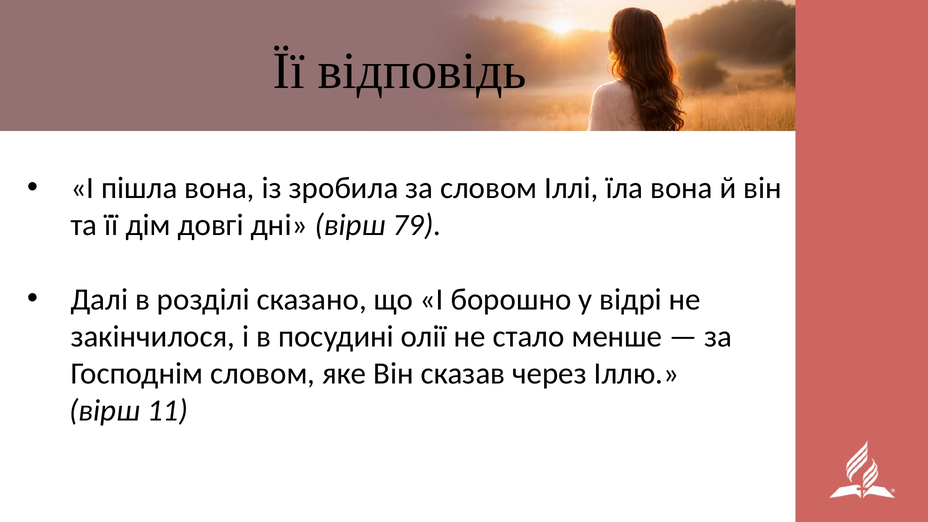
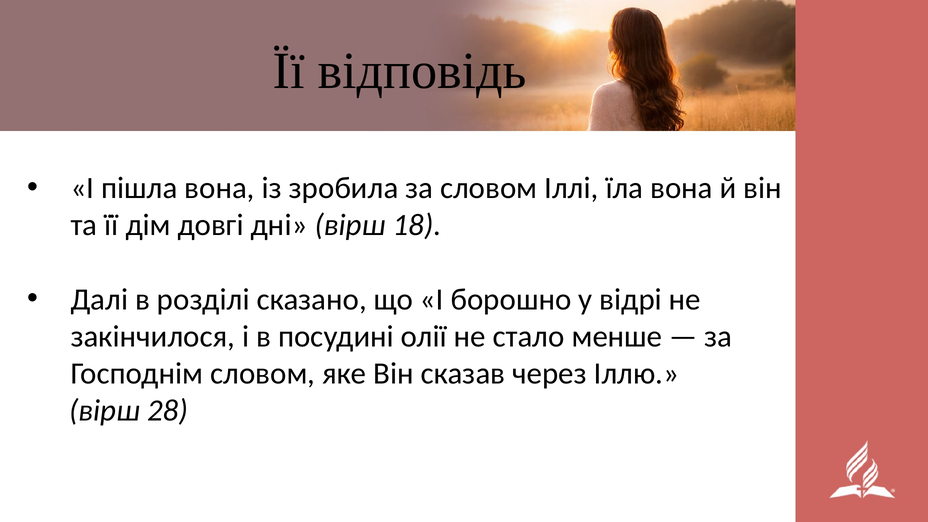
79: 79 -> 18 (417, 225)
11: 11 -> 28 (168, 411)
